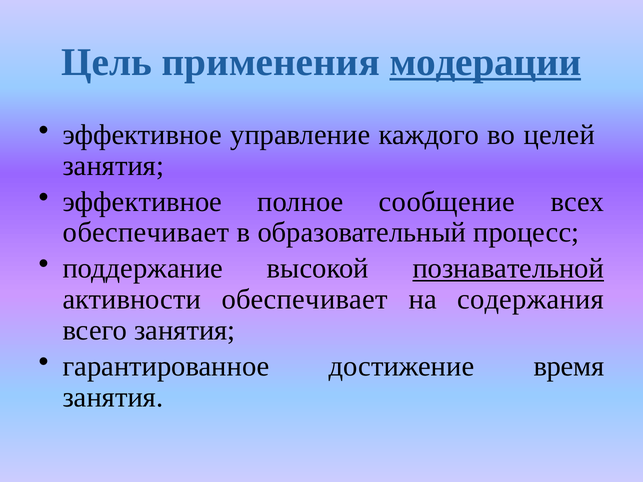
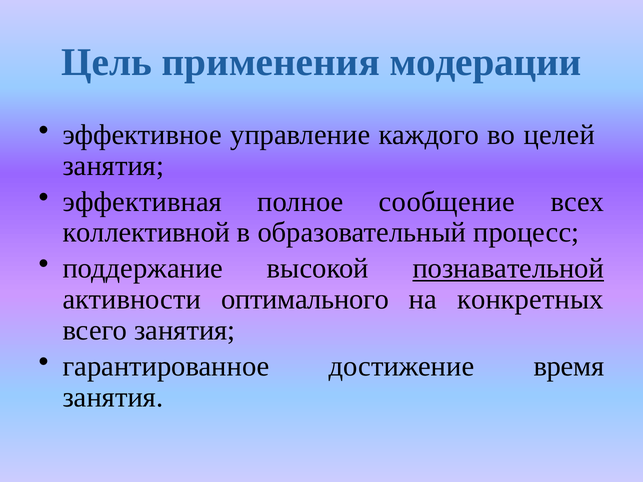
модерации underline: present -> none (485, 62)
эффективное: эффективное -> эффективная (142, 202)
обеспечивает: обеспечивает -> коллективной (146, 233)
активности обеспечивает: обеспечивает -> оптимального (305, 300)
содержания: содержания -> конкретных (530, 300)
